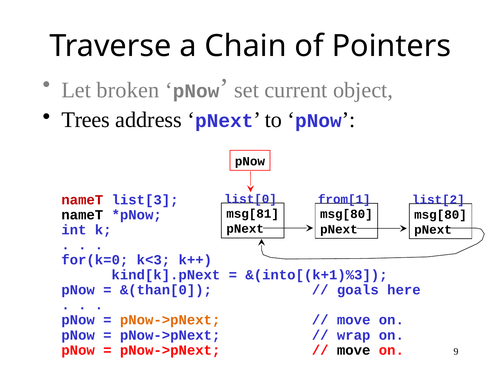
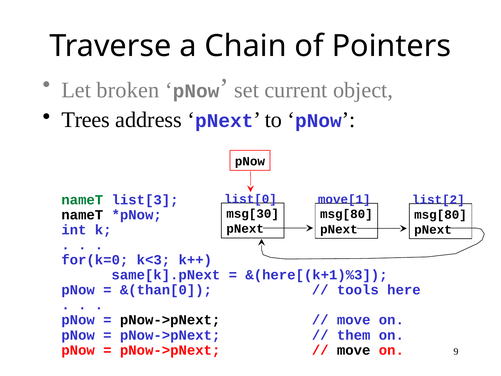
nameT colour: red -> green (82, 200)
from[1: from[1 -> move[1 (344, 199)
msg[81: msg[81 -> msg[30 (253, 214)
kind[k].pNext: kind[k].pNext -> same[k].pNext (166, 275)
&(into[(k+1)%3: &(into[(k+1)%3 -> &(here[(k+1)%3 (317, 275)
goals: goals -> tools (358, 290)
pNow->pNext colour: orange -> black (170, 320)
wrap: wrap -> them (354, 335)
